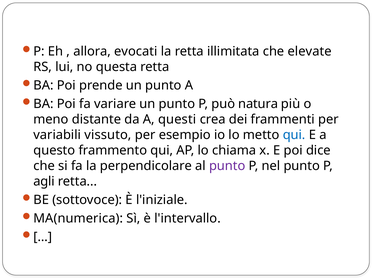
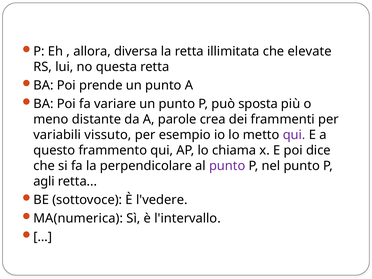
evocati: evocati -> diversa (136, 51)
natura: natura -> sposta (258, 104)
questi: questi -> parole (177, 119)
qui colour: blue -> purple (294, 135)
l'iniziale: l'iniziale -> l'vedere (162, 200)
